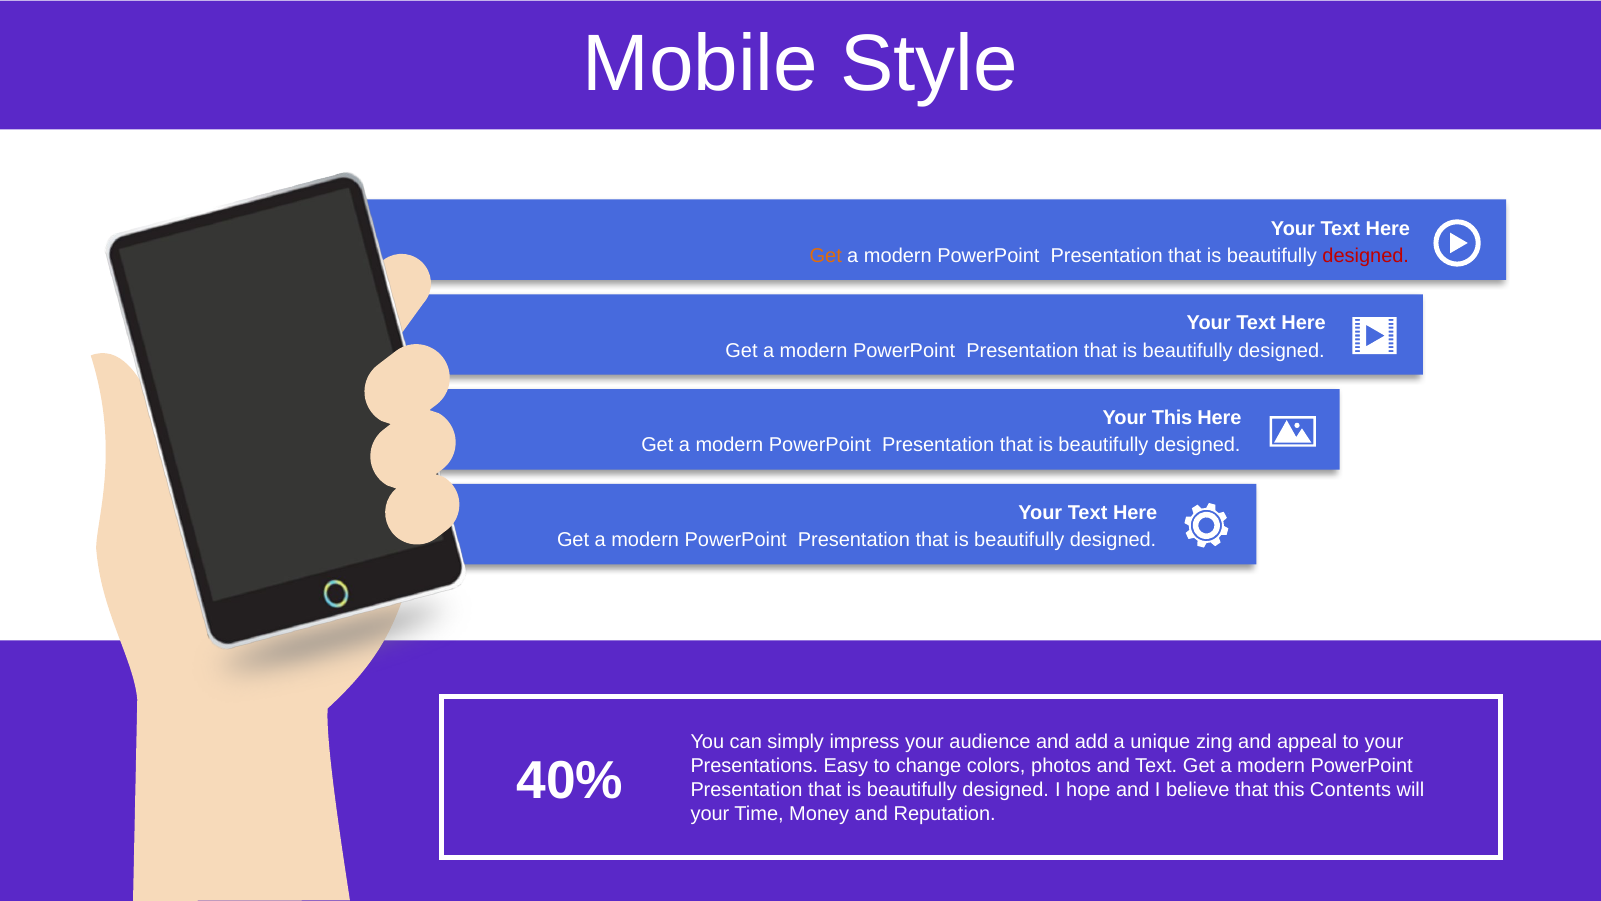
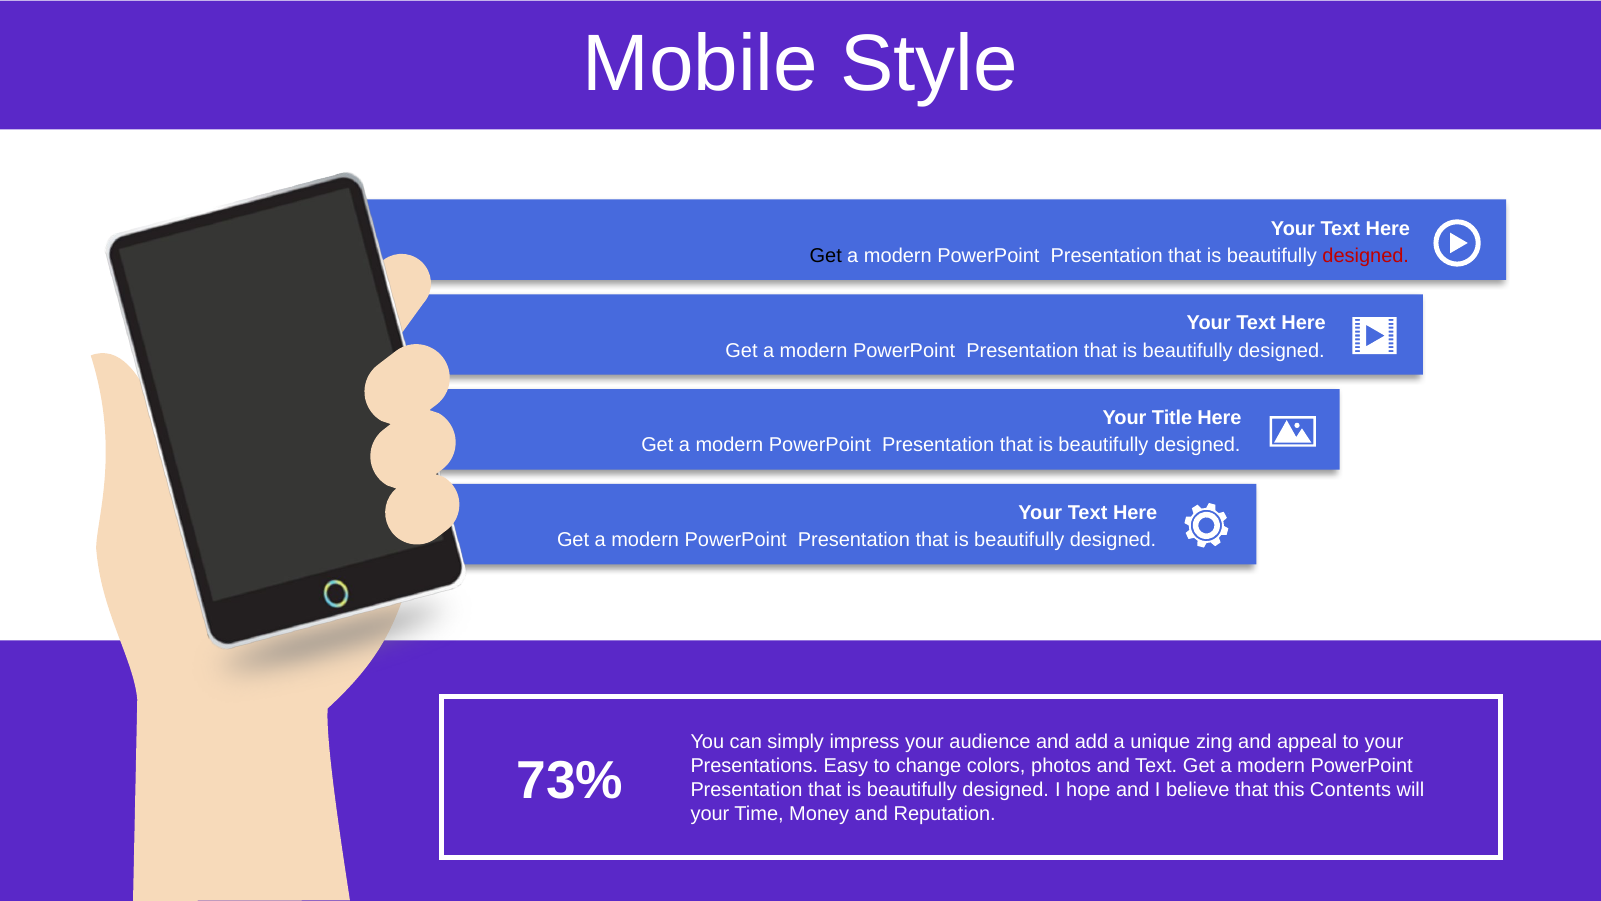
Get colour: orange -> black (826, 256)
Your This: This -> Title (1172, 418)
40%: 40% -> 73% (570, 780)
